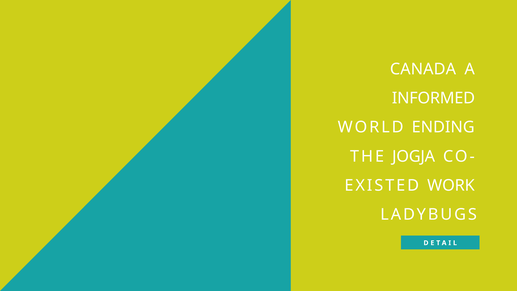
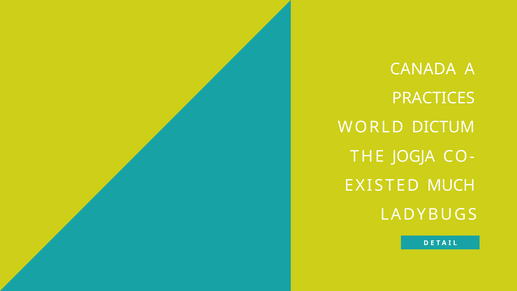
INFORMED: INFORMED -> PRACTICES (433, 98)
ENDING: ENDING -> DICTUM (443, 127)
WORK: WORK -> MUCH (451, 185)
